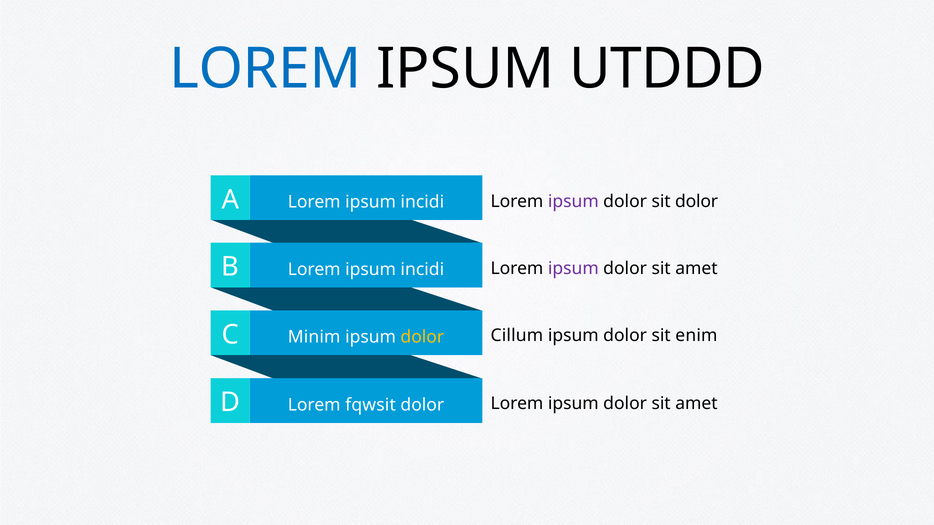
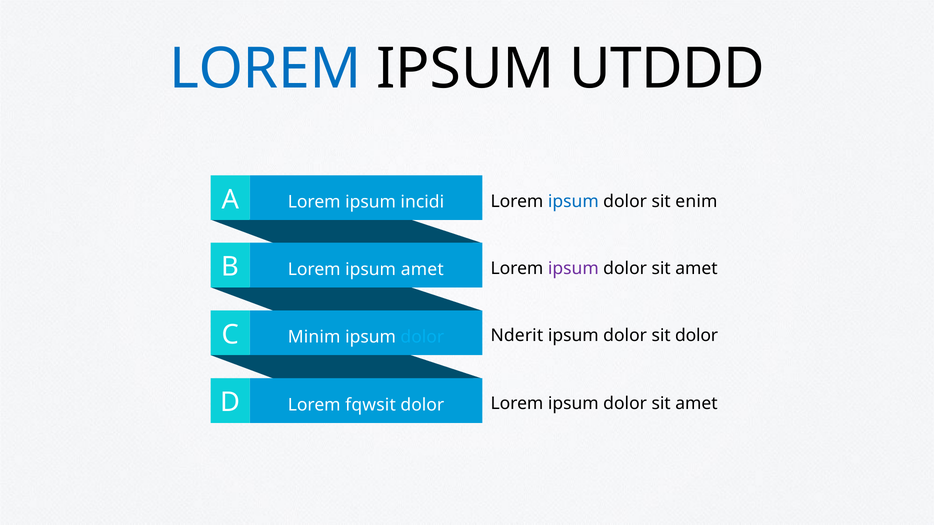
ipsum colour: purple -> blue (573, 202)
sit dolor: dolor -> enim (696, 202)
incidi: incidi -> amet (422, 270)
Cillum: Cillum -> Nderit (517, 336)
sit enim: enim -> dolor (697, 336)
dolor colour: yellow -> light blue (422, 337)
